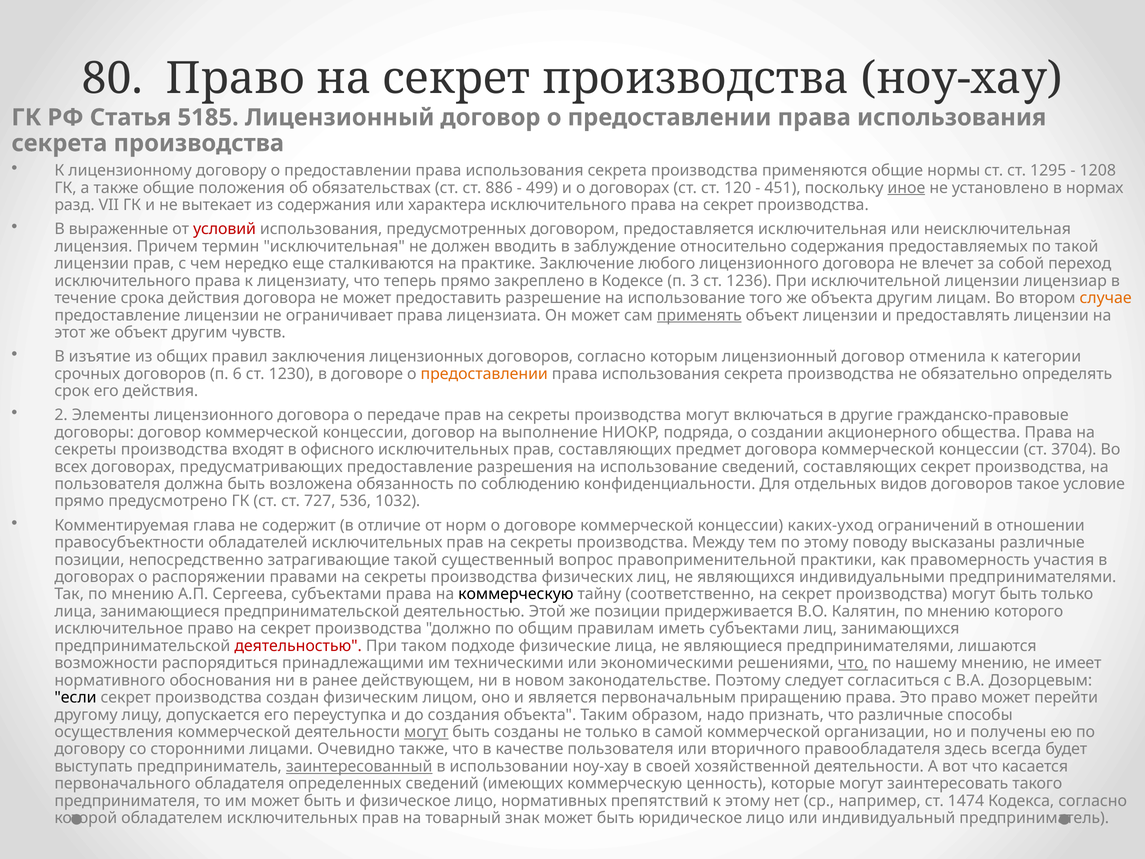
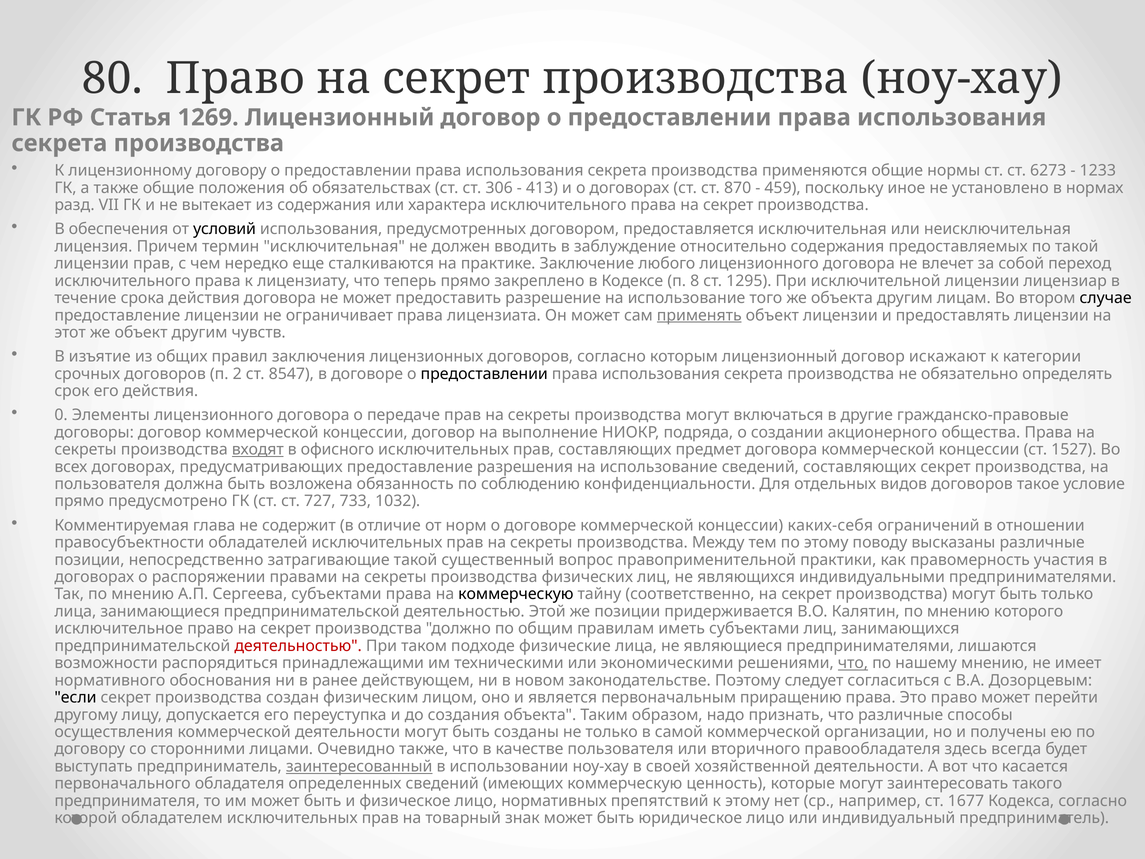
5185: 5185 -> 1269 (208, 117)
1295: 1295 -> 6273 (1048, 171)
1208: 1208 -> 1233 (1098, 171)
886: 886 -> 306 (499, 188)
499: 499 -> 413 (542, 188)
120: 120 -> 870 (738, 188)
451: 451 -> 459 (783, 188)
иное underline: present -> none (906, 188)
выраженные: выраженные -> обеспечения (119, 229)
условий colour: red -> black (225, 229)
3: 3 -> 8 (695, 281)
1236: 1236 -> 1295 (749, 281)
случае colour: orange -> black (1106, 298)
отменила: отменила -> искажают (947, 356)
6: 6 -> 2 (237, 374)
1230: 1230 -> 8547 (291, 374)
предоставлении colour: orange -> black (484, 374)
2: 2 -> 0 (61, 415)
входят underline: none -> present (258, 449)
3704: 3704 -> 1527 (1074, 449)
536: 536 -> 733 (355, 501)
каких-уход: каких-уход -> каких-себя (830, 525)
могут underline: present -> none (426, 732)
1474: 1474 -> 1677 (966, 801)
